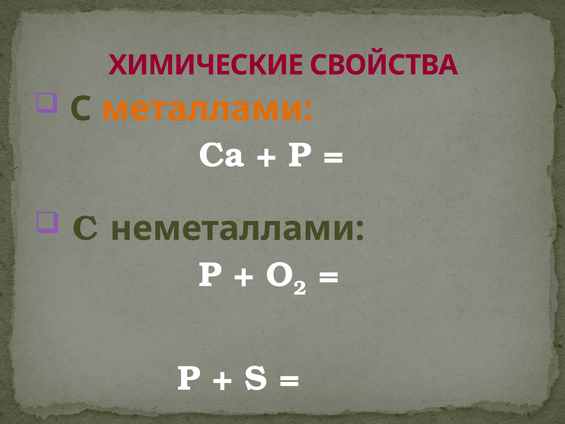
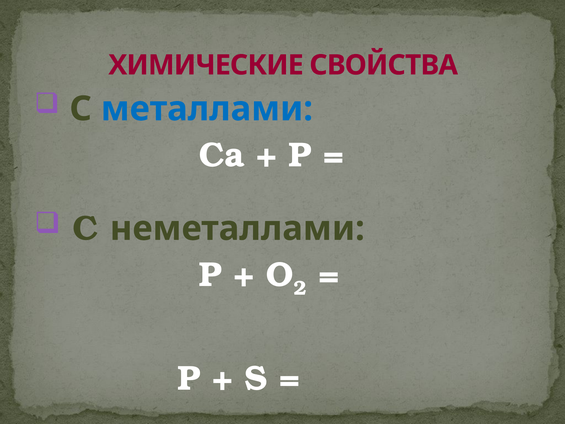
металлами colour: orange -> blue (207, 109)
